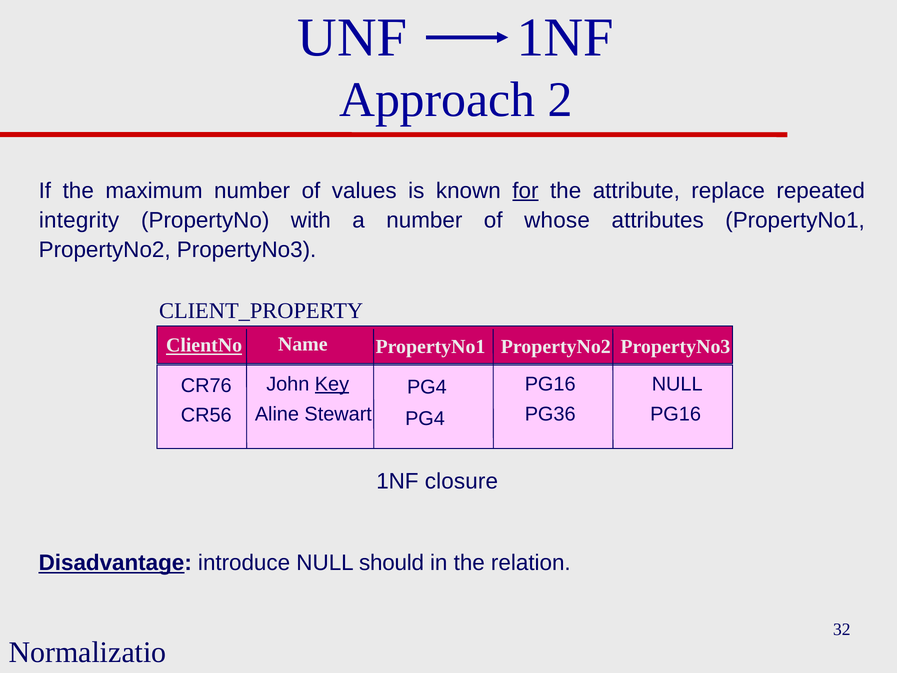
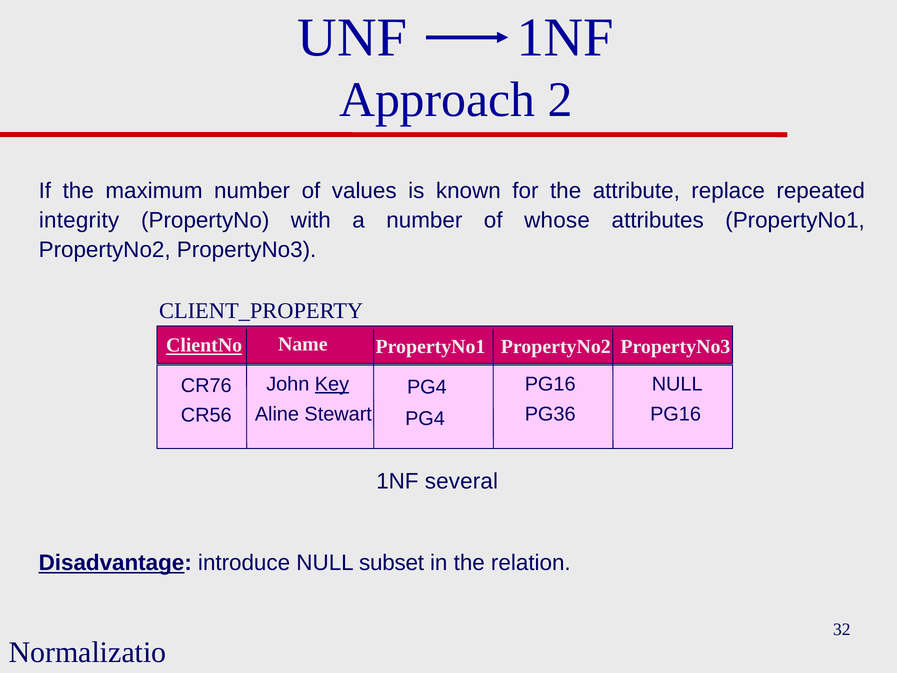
for underline: present -> none (525, 191)
closure: closure -> several (461, 481)
should: should -> subset (392, 563)
